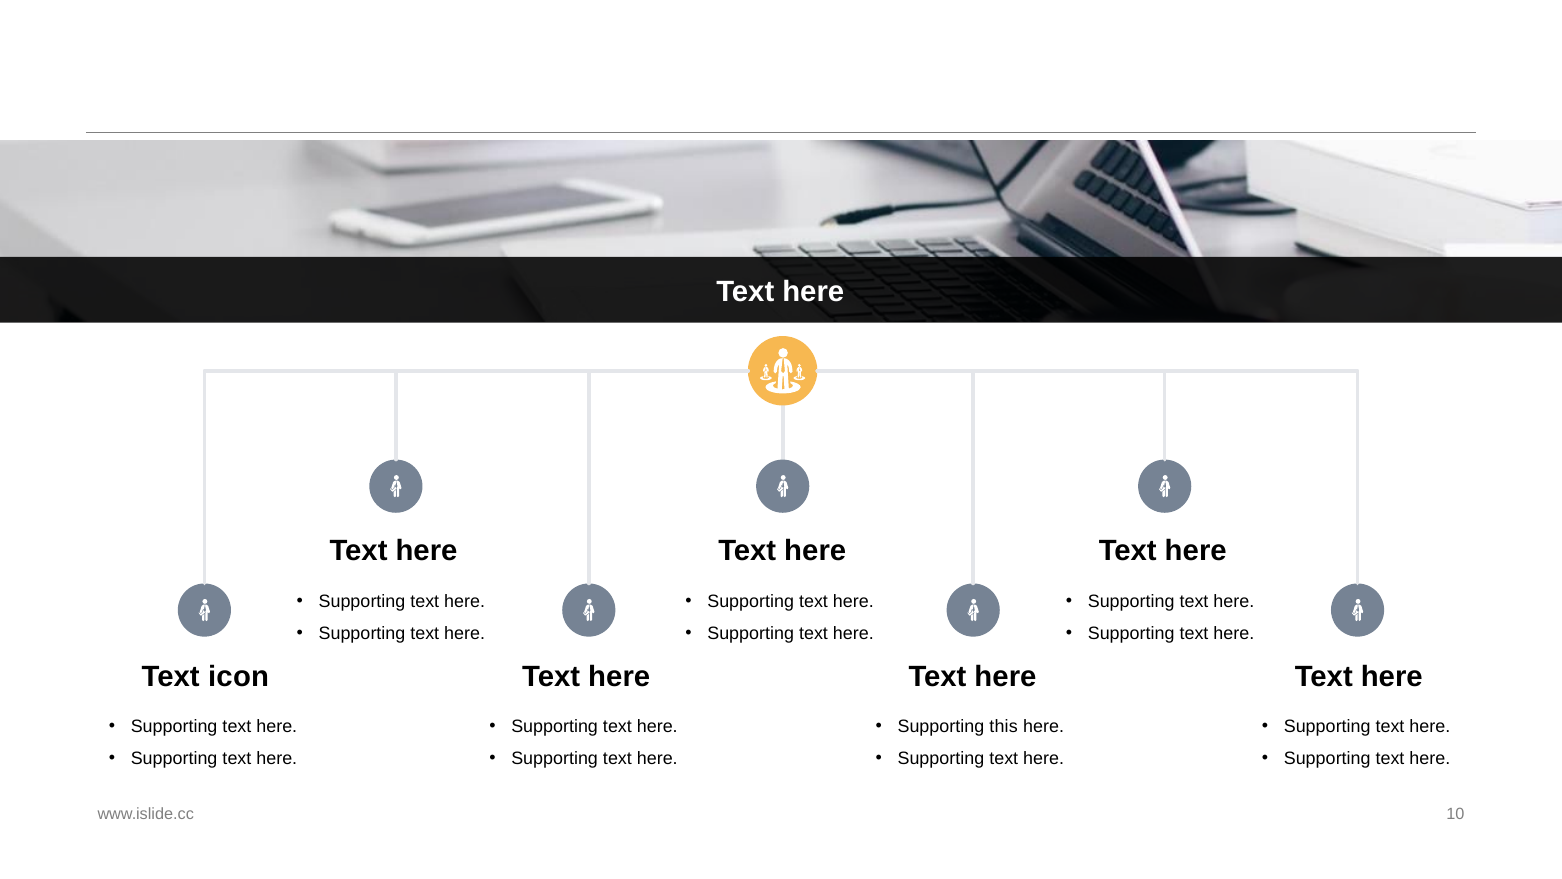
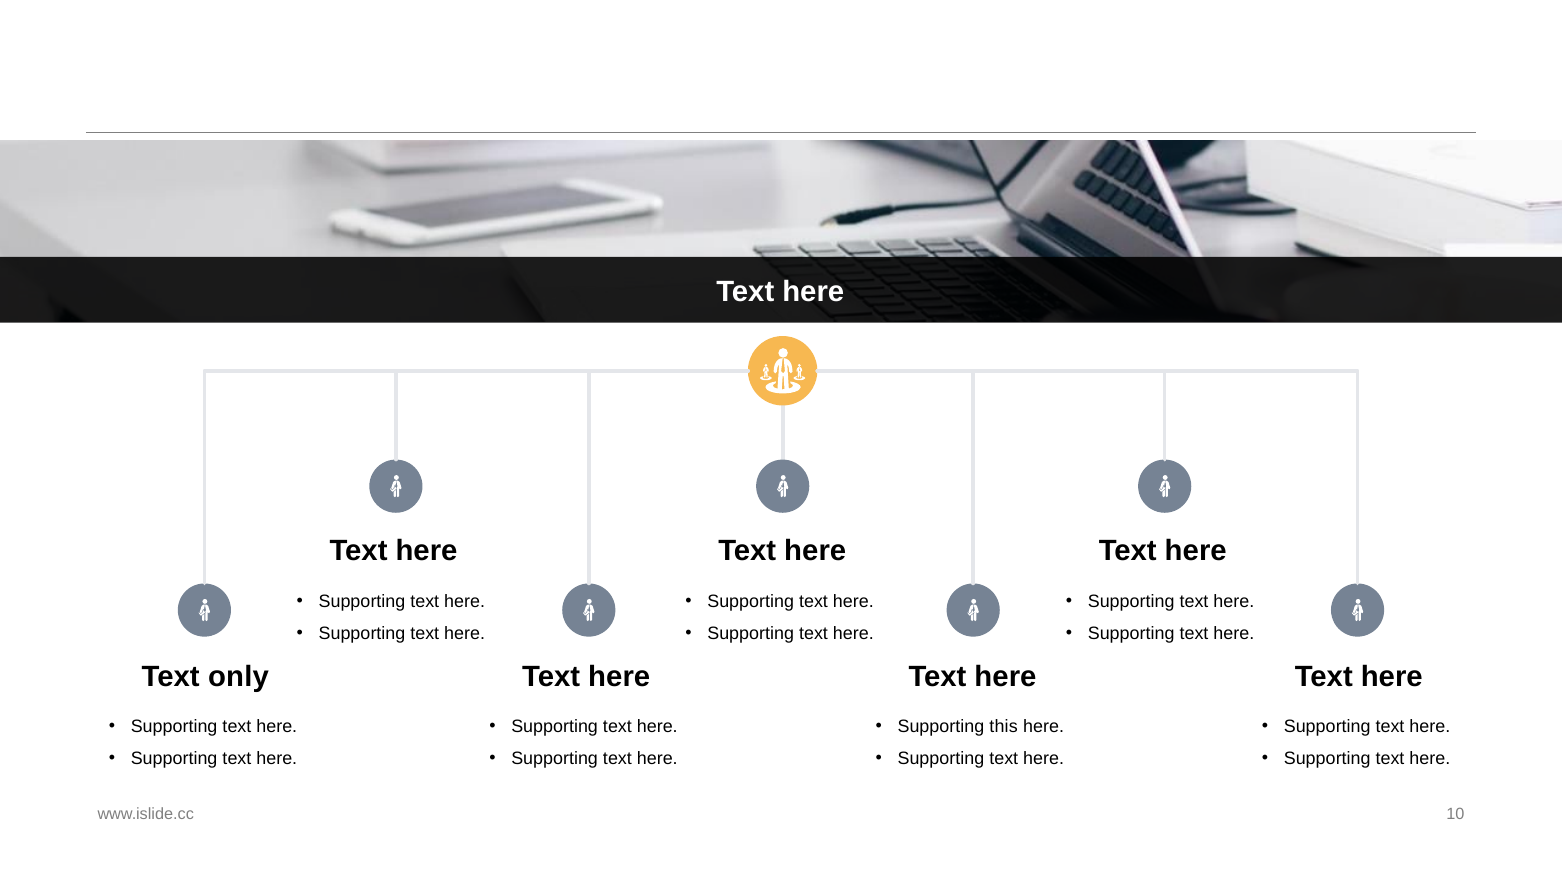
icon: icon -> only (239, 676)
